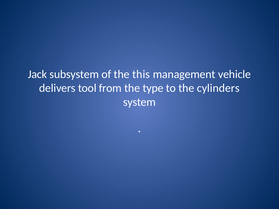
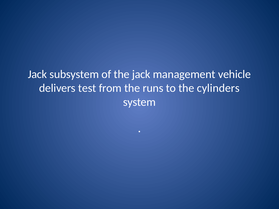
the this: this -> jack (141, 74)
tool: tool -> test (87, 88)
type: type -> runs (153, 88)
